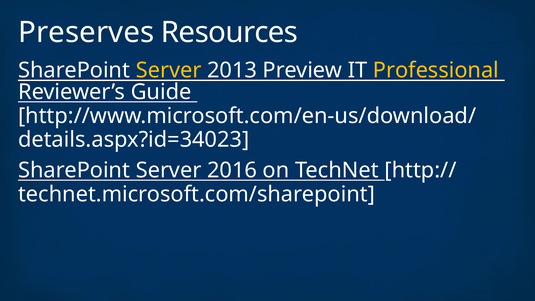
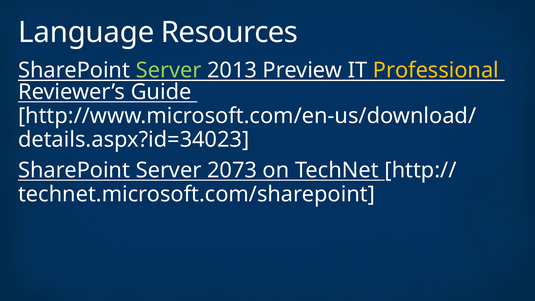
Preserves: Preserves -> Language (86, 32)
Server colour: yellow -> light green (169, 70)
2016: 2016 -> 2073 (232, 170)
